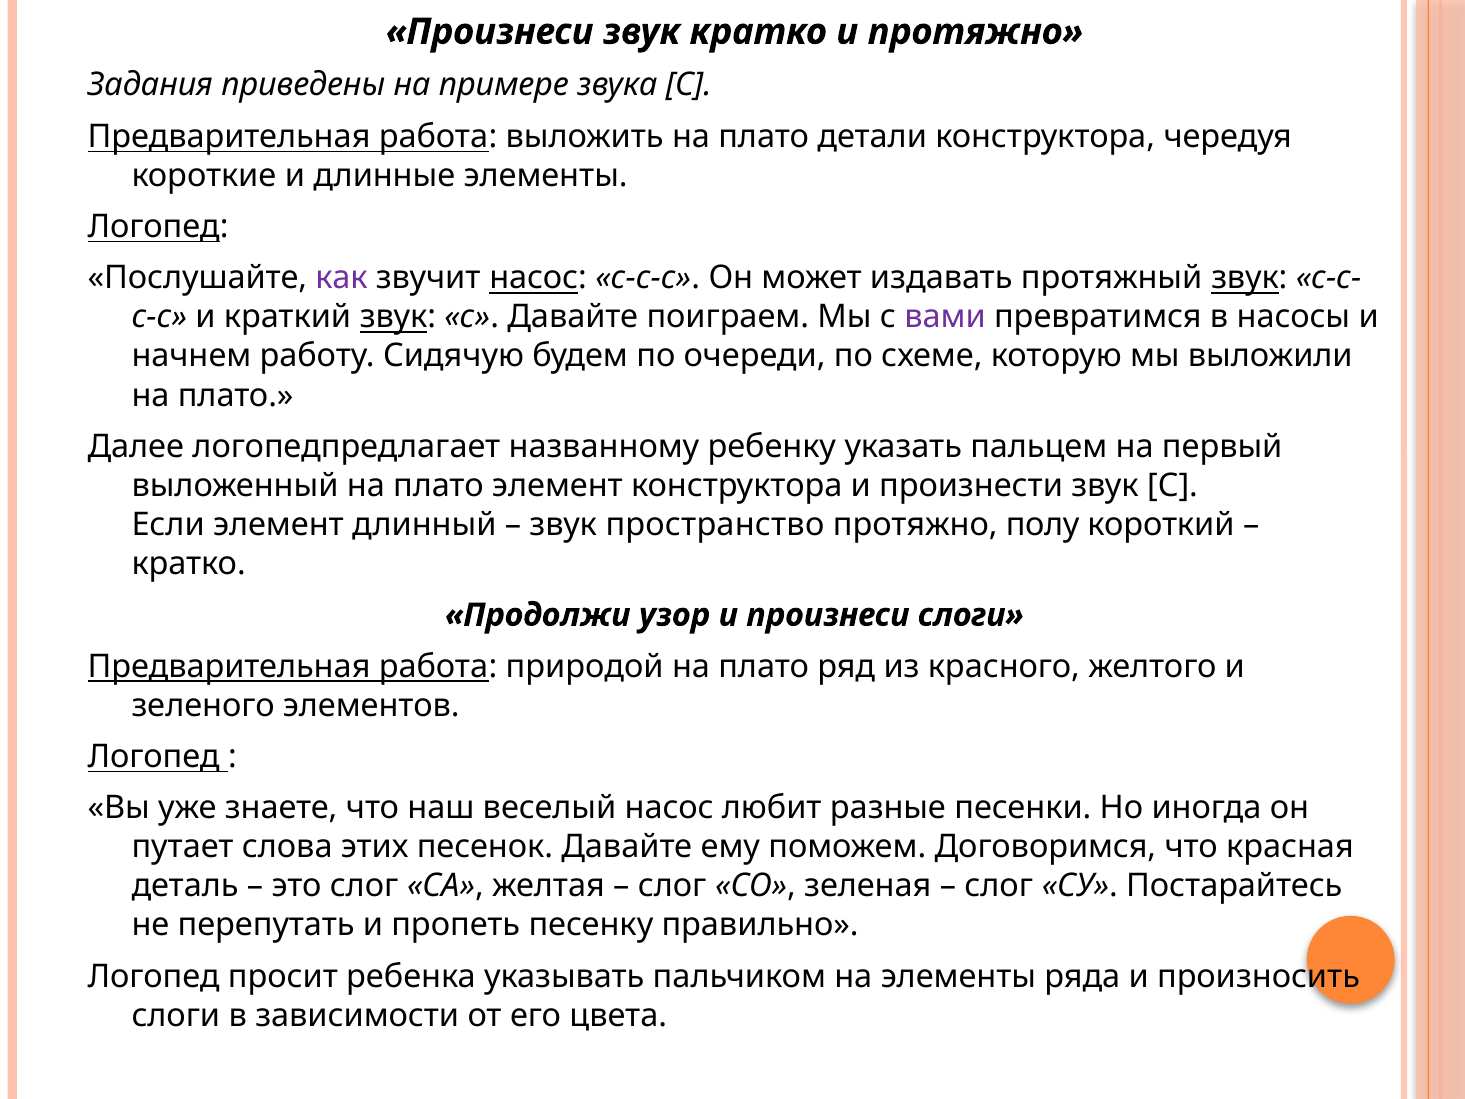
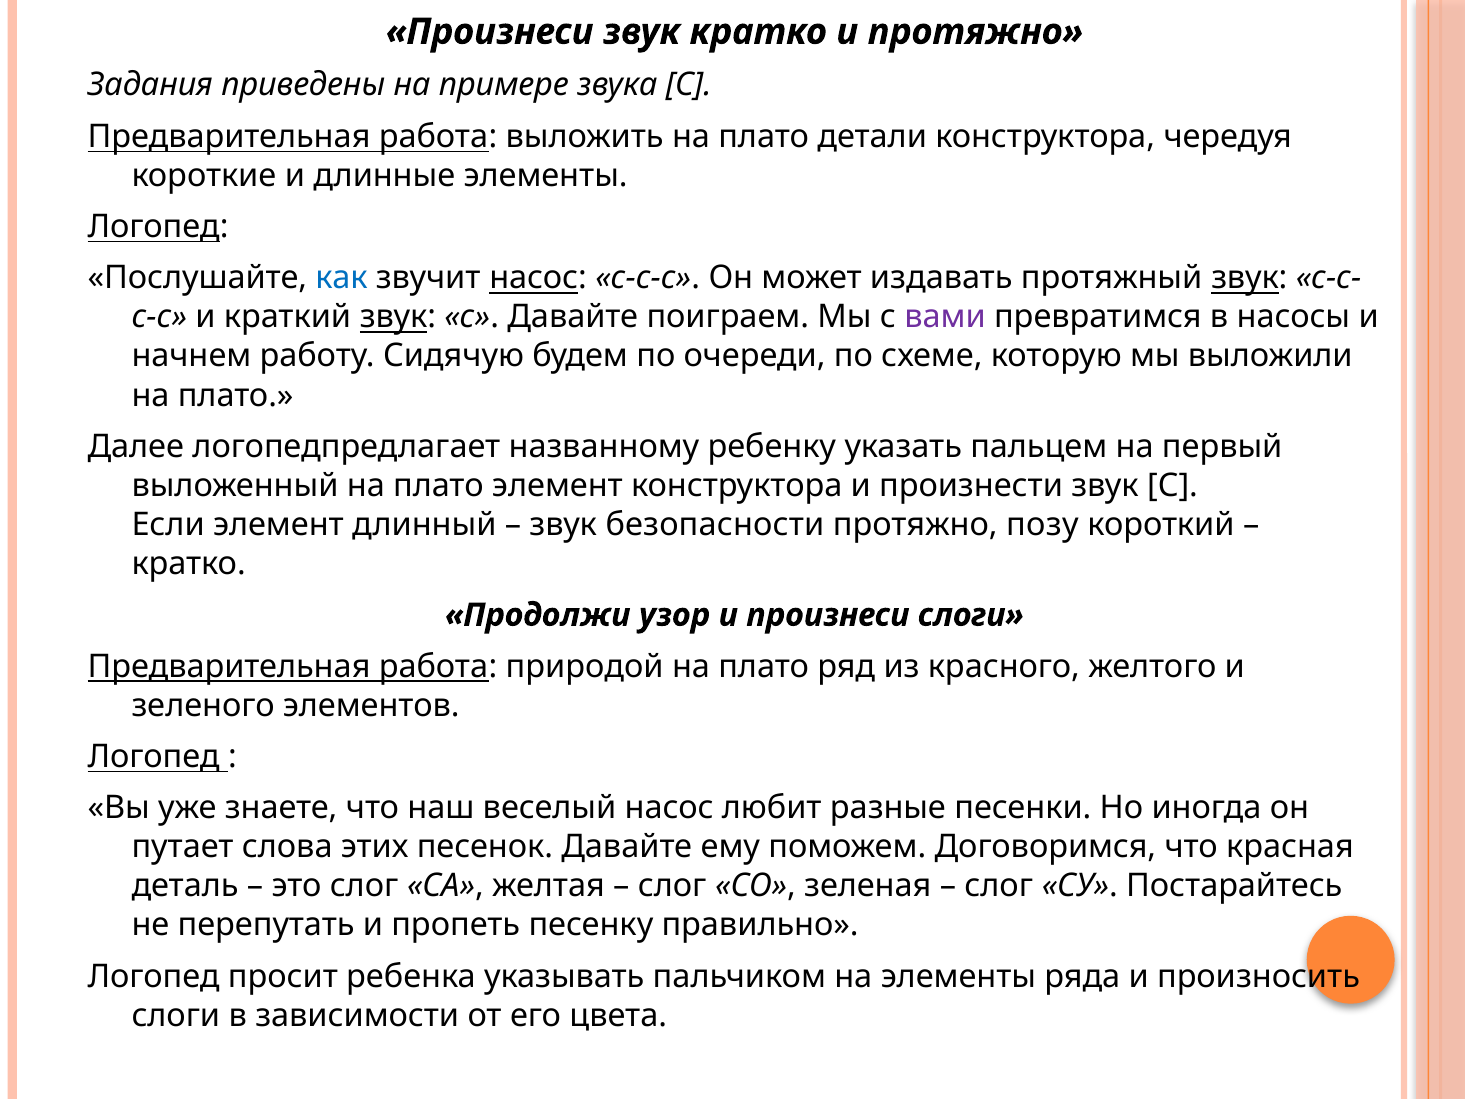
как colour: purple -> blue (342, 278)
пространство: пространство -> безопасности (715, 525)
полу: полу -> позу (1042, 525)
